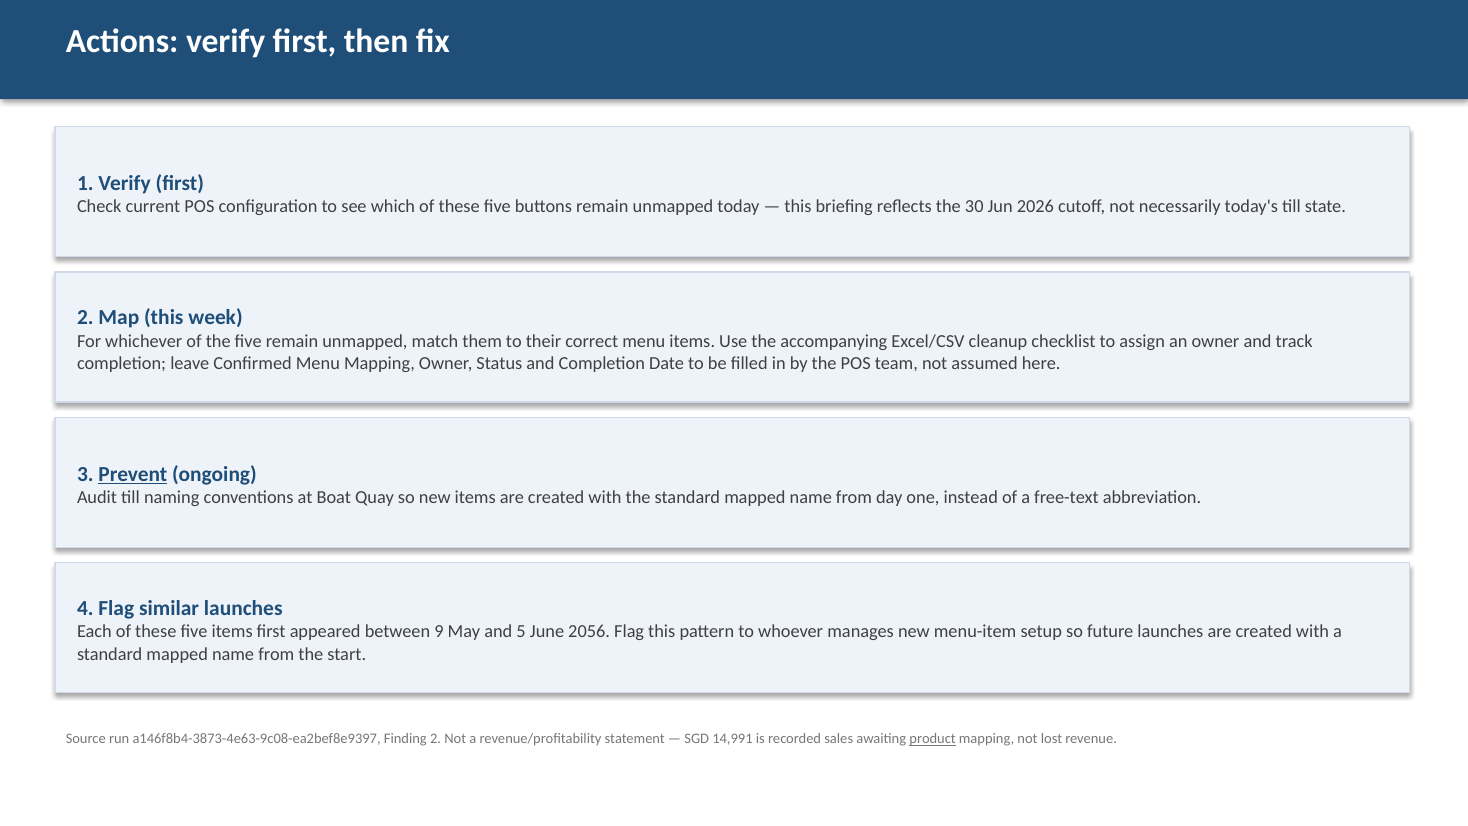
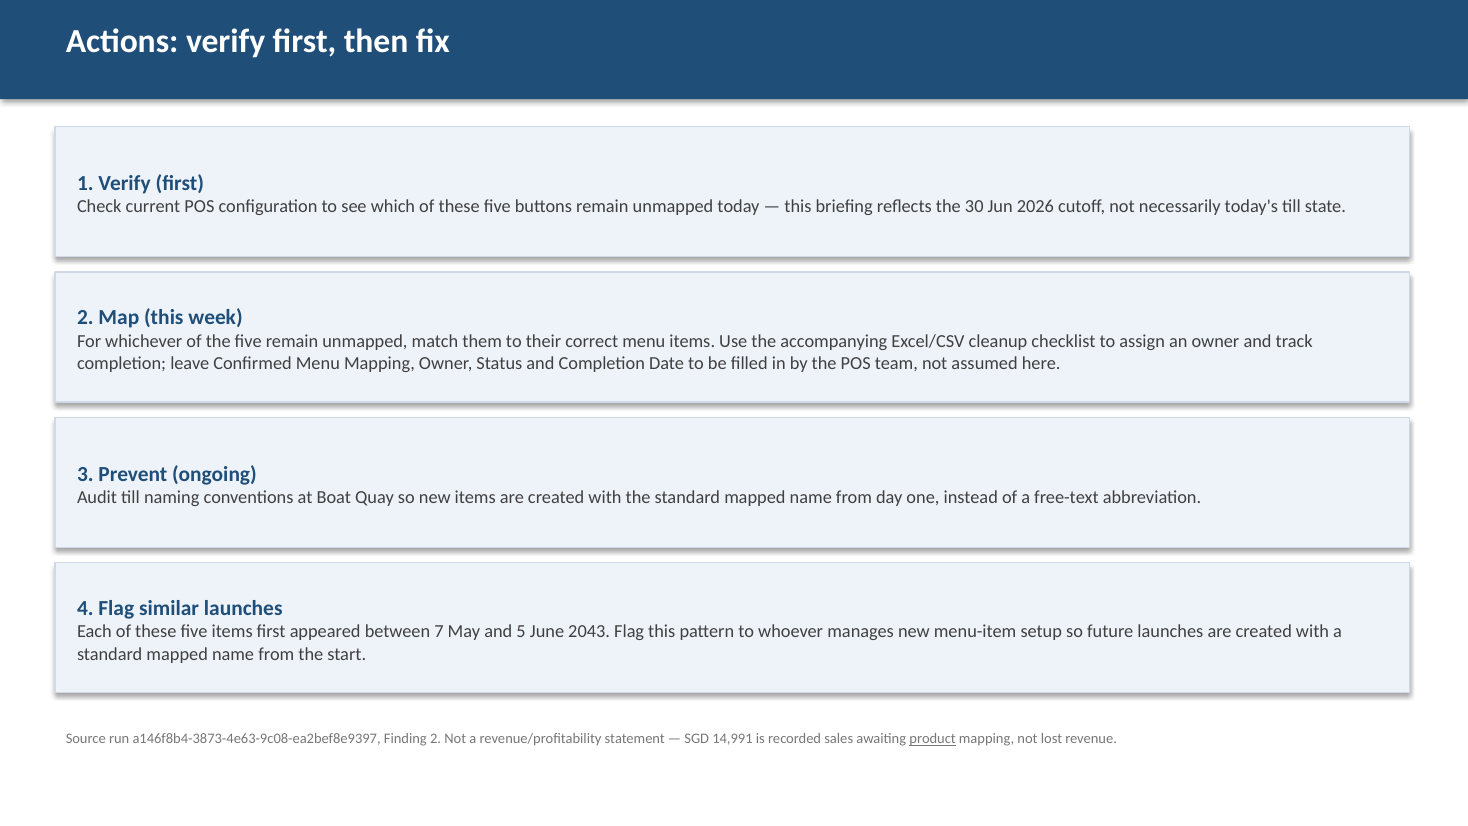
Prevent underline: present -> none (133, 474)
9: 9 -> 7 (439, 632)
2056: 2056 -> 2043 (589, 632)
